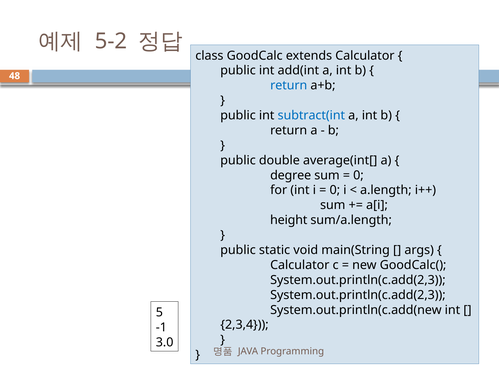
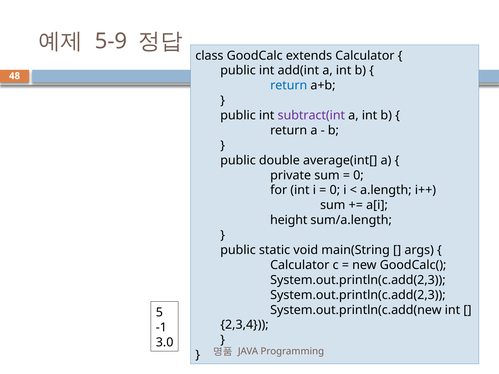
5-2: 5-2 -> 5-9 (111, 41)
subtract(int colour: blue -> purple (311, 115)
degree: degree -> private (291, 175)
